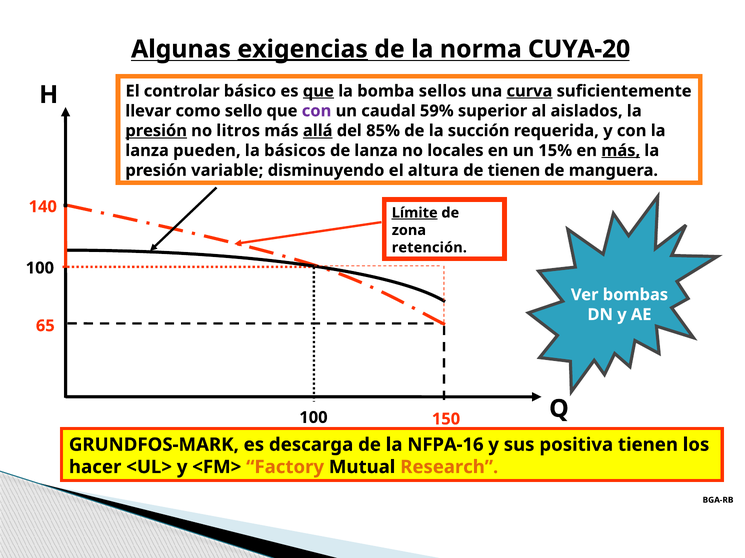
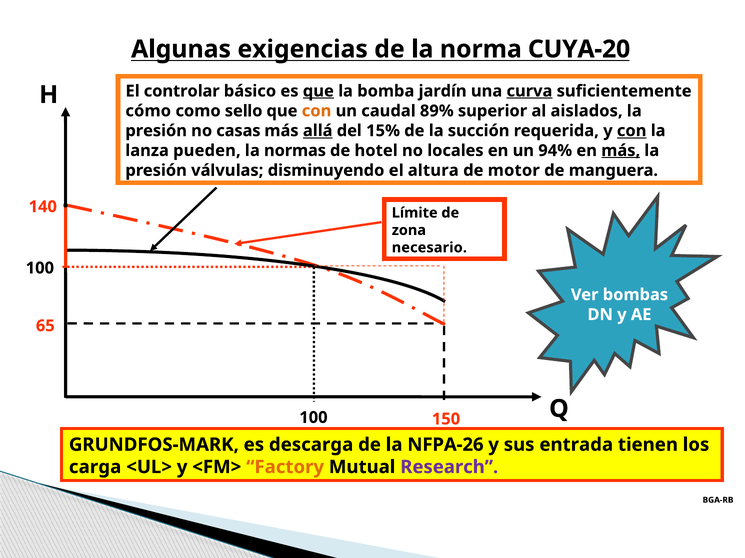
exigencias underline: present -> none (303, 49)
sellos: sellos -> jardín (443, 91)
llevar: llevar -> cómo (148, 111)
con colour: purple -> orange (317, 111)
59%: 59% -> 89% (437, 111)
presión underline: present -> none (156, 131)
litros: litros -> casas (238, 131)
85%: 85% -> 15% (383, 131)
con underline: none -> present (632, 131)
básicos: básicos -> normas (295, 151)
de lanza: lanza -> hotel (376, 151)
15%: 15% -> 94% (555, 151)
variable: variable -> válvulas (227, 171)
de tienen: tienen -> motor (514, 171)
Límite underline: present -> none (415, 213)
retención: retención -> necesario (429, 248)
NFPA-16: NFPA-16 -> NFPA-26 (445, 445)
positiva: positiva -> entrada (576, 445)
hacer: hacer -> carga (95, 468)
Research colour: orange -> purple (449, 468)
